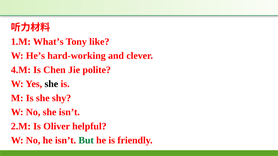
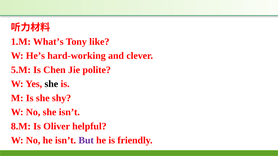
4.M: 4.M -> 5.M (21, 70)
2.M: 2.M -> 8.M (21, 126)
But colour: green -> purple (86, 141)
